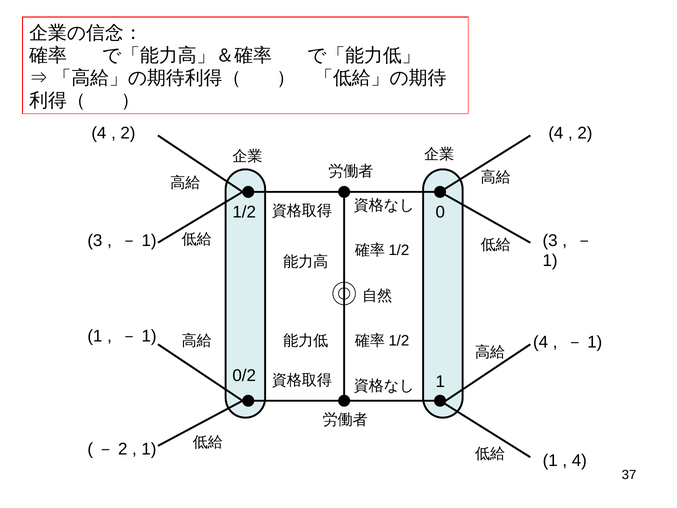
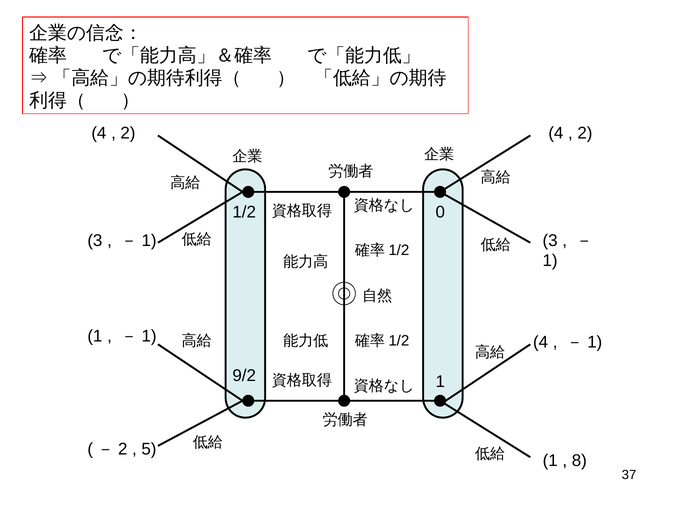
0/2: 0/2 -> 9/2 (244, 376)
1: 1 -> 5 (149, 449)
4: 4 -> 8 (579, 460)
